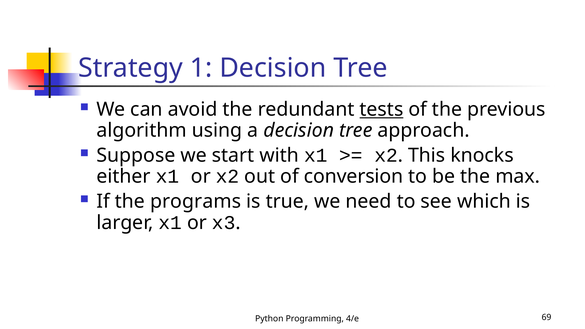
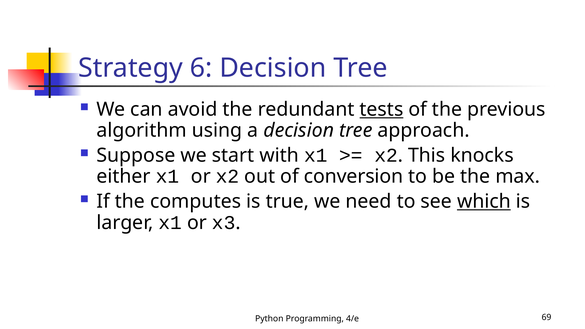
1: 1 -> 6 (201, 68)
programs: programs -> computes (196, 202)
which underline: none -> present (484, 202)
